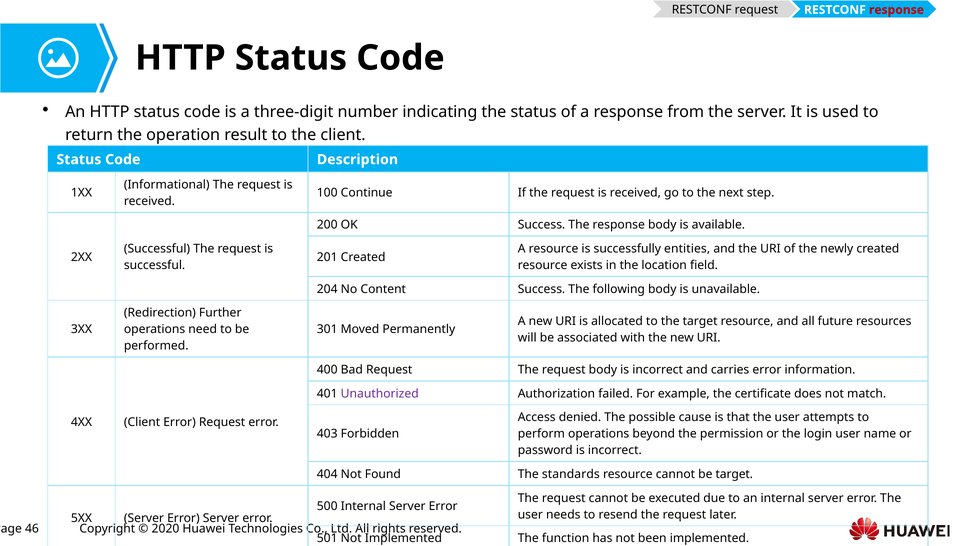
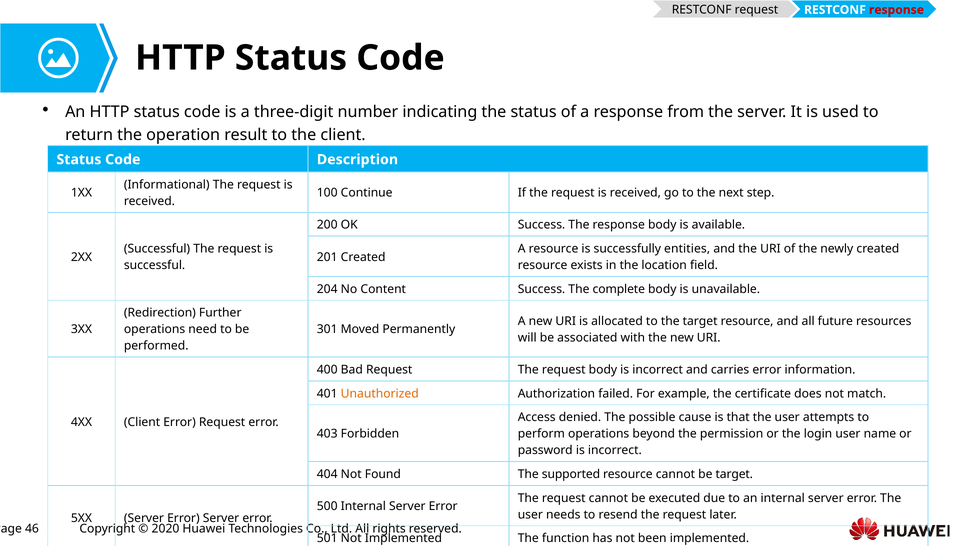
following: following -> complete (619, 289)
Unauthorized colour: purple -> orange (380, 394)
standards: standards -> supported (571, 474)
